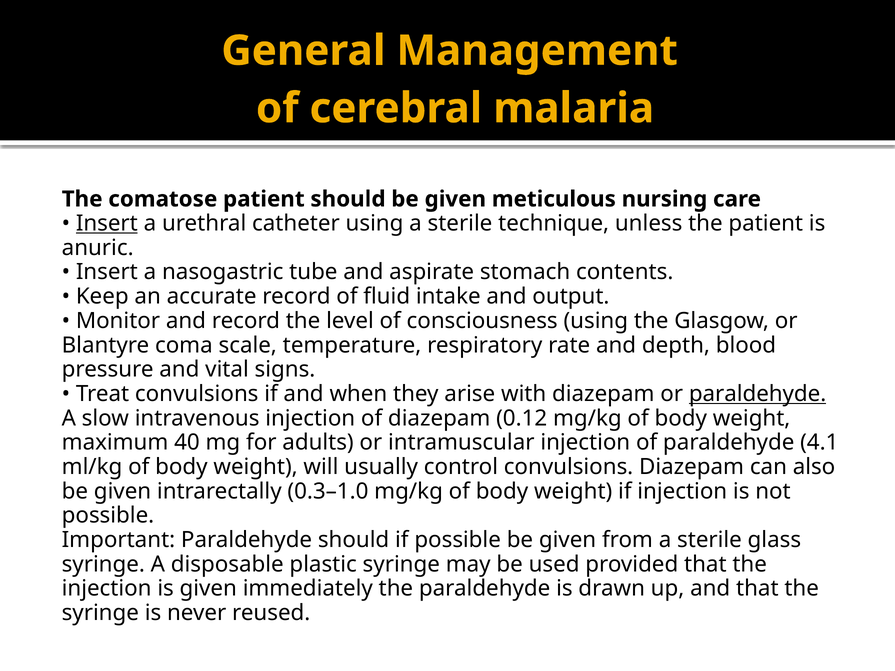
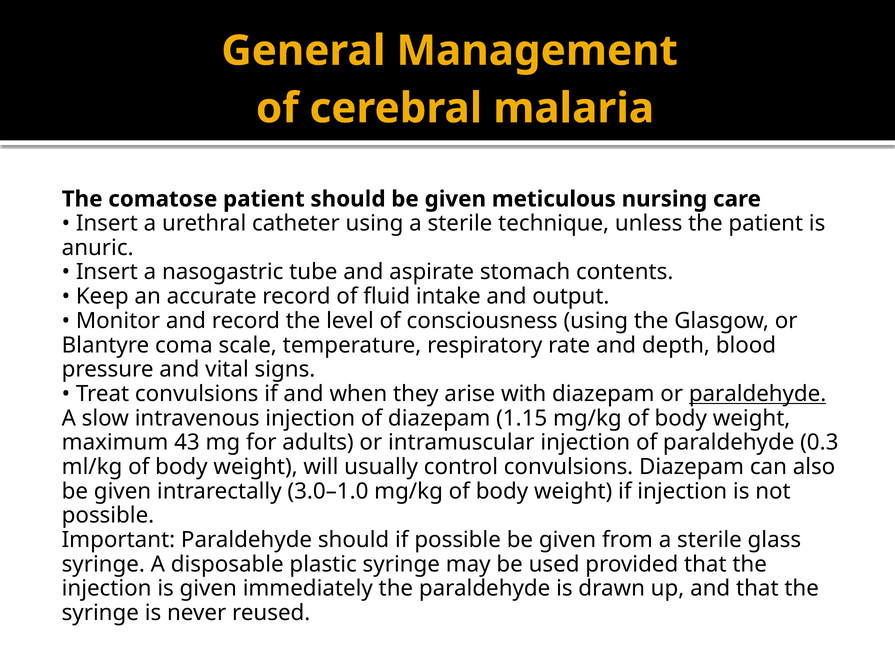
Insert underline: present -> none (107, 224)
0.12: 0.12 -> 1.15 (522, 418)
40: 40 -> 43 (187, 443)
4.1: 4.1 -> 0.3 (819, 443)
0.3–1.0: 0.3–1.0 -> 3.0–1.0 (328, 491)
